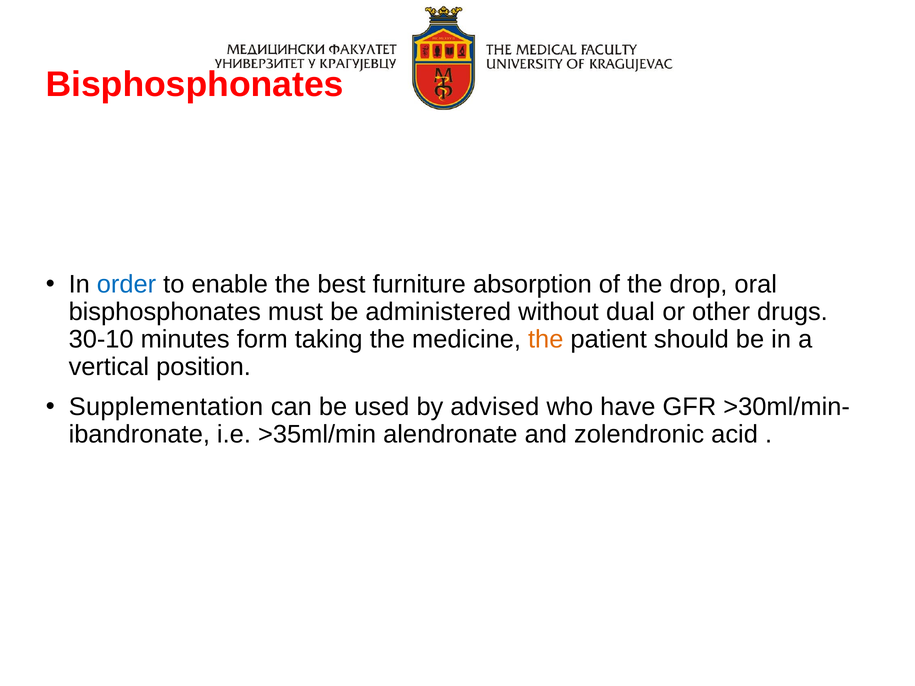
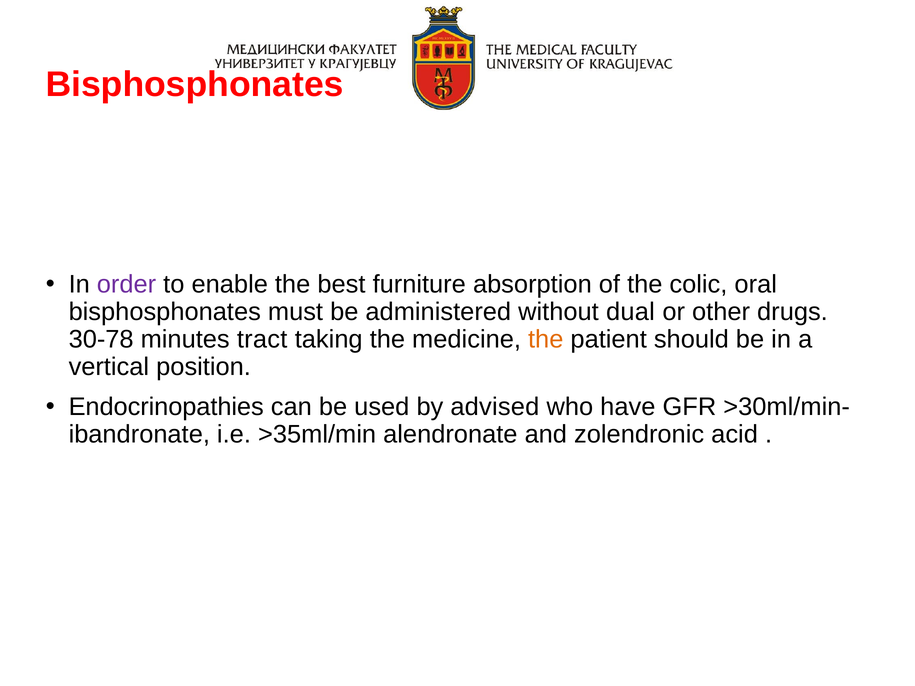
order colour: blue -> purple (126, 284)
drop: drop -> colic (698, 284)
30-10: 30-10 -> 30-78 (101, 339)
form: form -> tract (262, 339)
Supplementation: Supplementation -> Endocrinopathies (166, 407)
